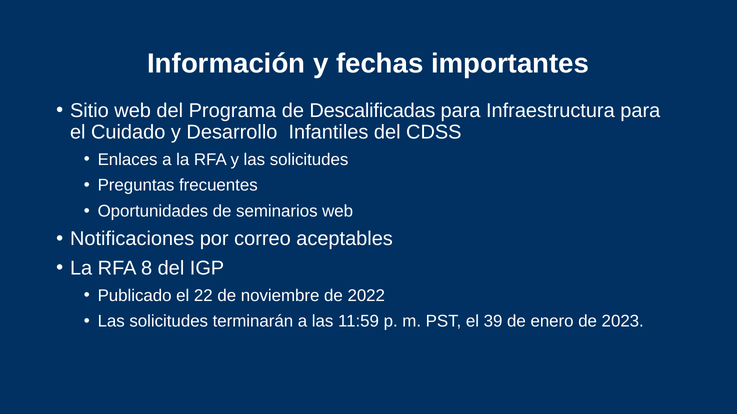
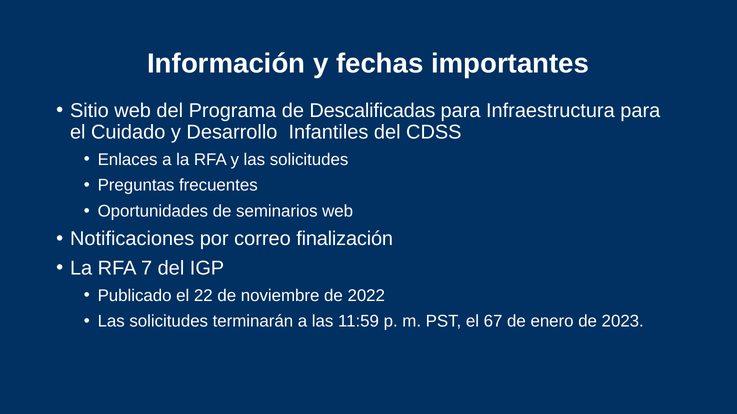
aceptables: aceptables -> finalización (345, 239)
8: 8 -> 7 (147, 268)
39: 39 -> 67 (493, 322)
